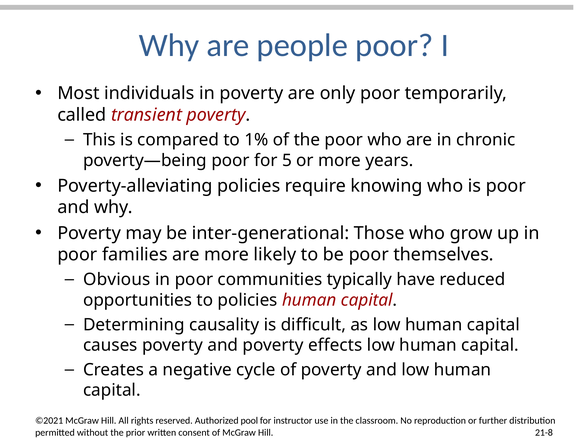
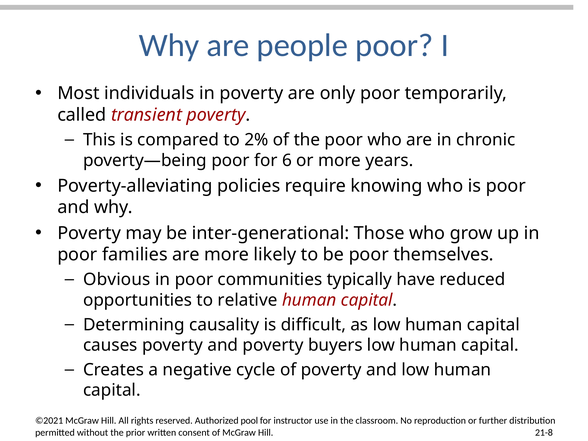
1%: 1% -> 2% (256, 140)
5: 5 -> 6 (287, 160)
to policies: policies -> relative (248, 300)
effects: effects -> buyers (335, 345)
